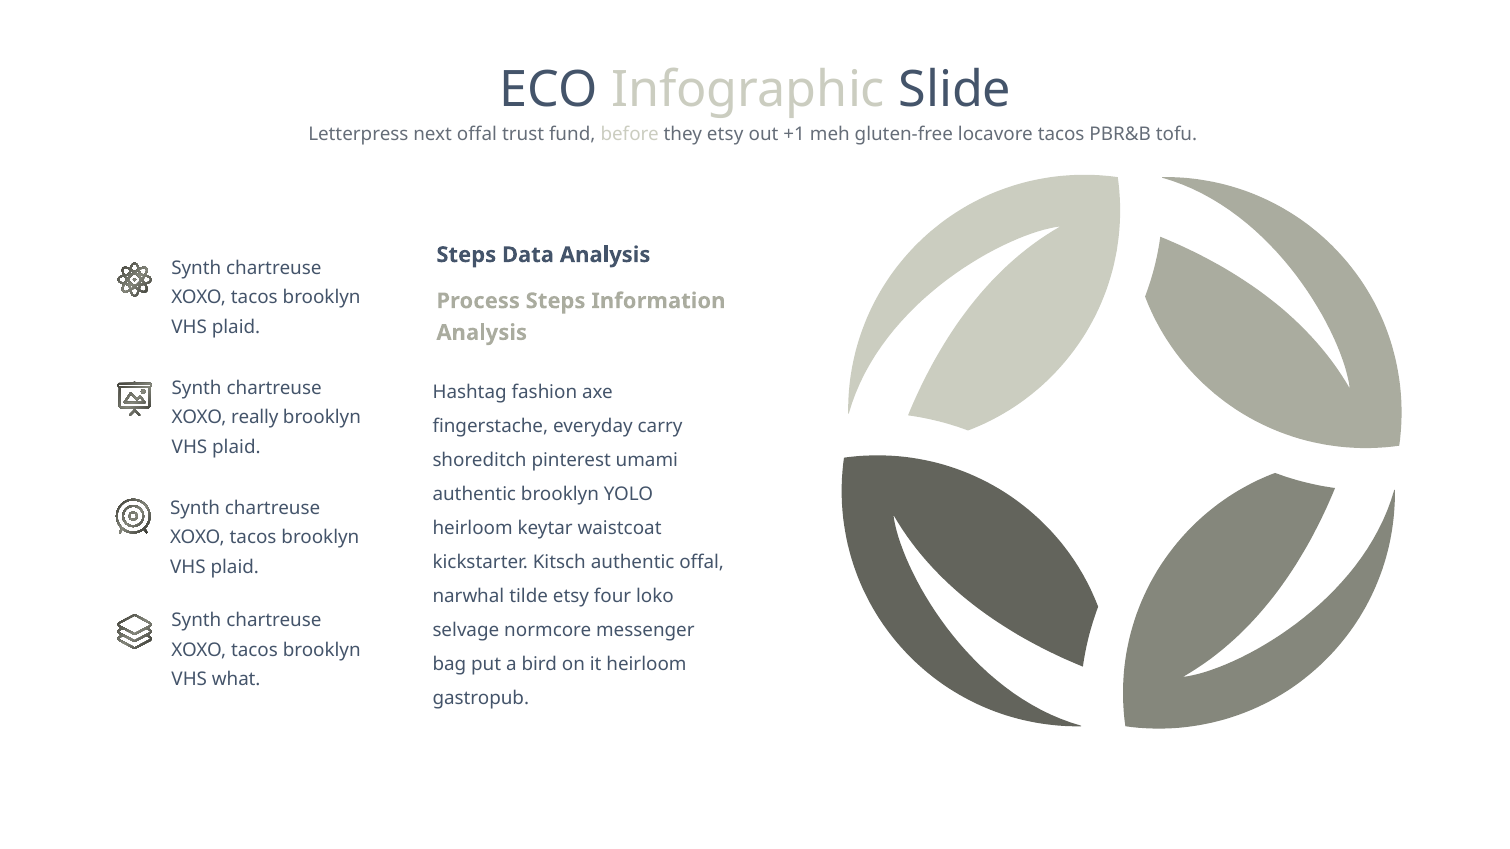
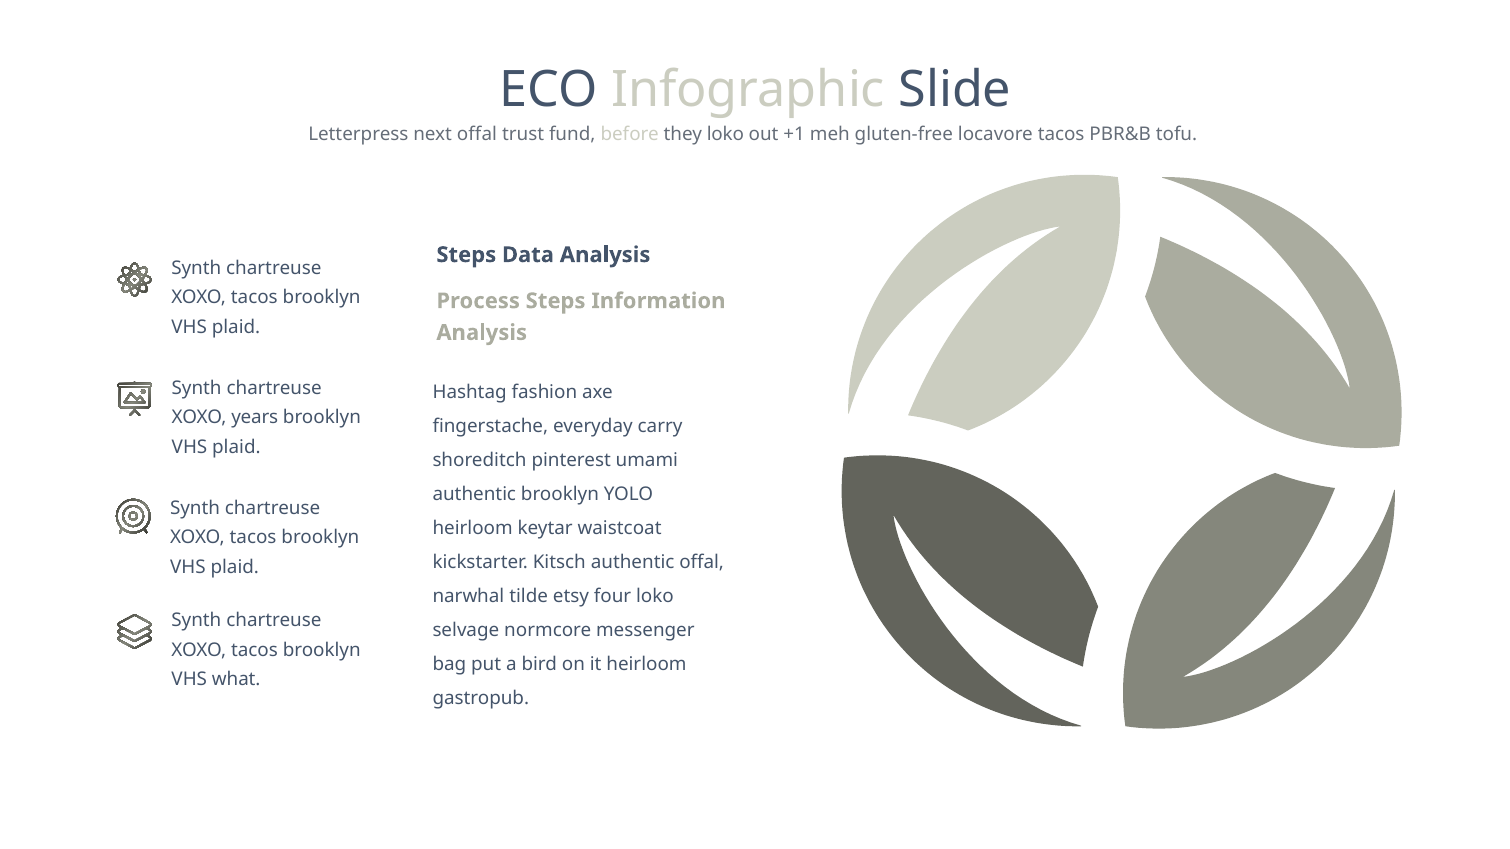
they etsy: etsy -> loko (725, 134)
really: really -> years (255, 418)
